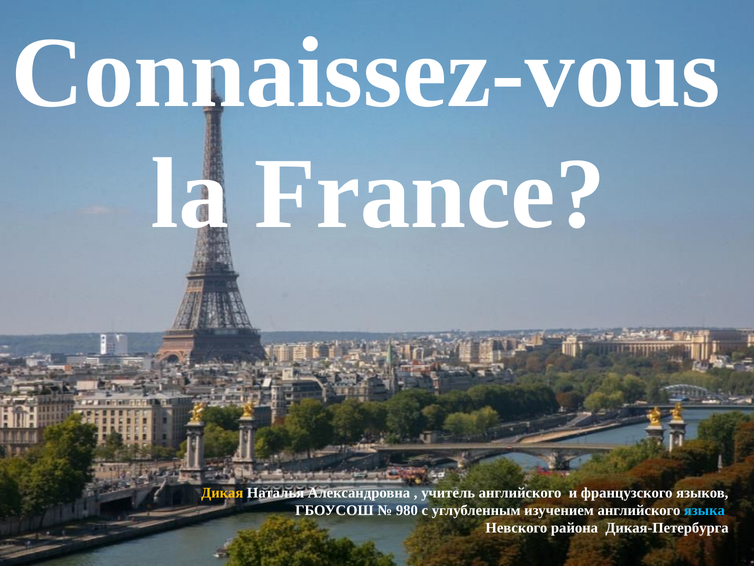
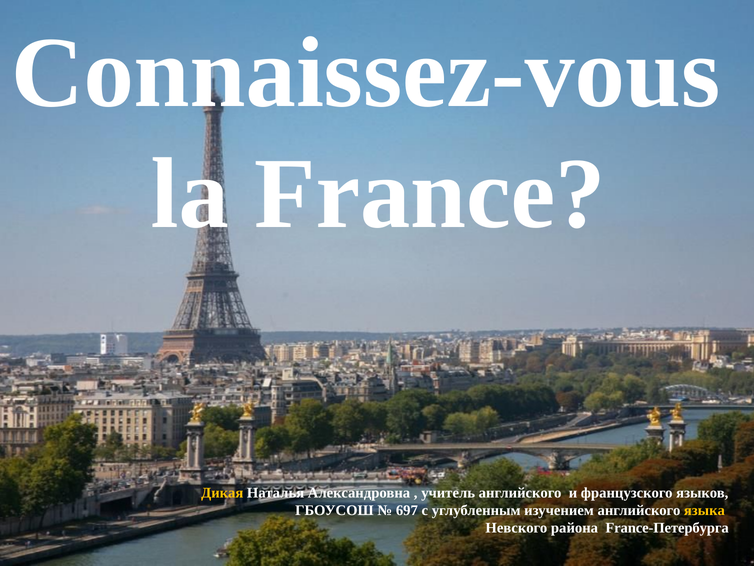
980: 980 -> 697 (407, 510)
языка colour: light blue -> yellow (704, 510)
Дикая-Петербурга: Дикая-Петербурга -> France-Петербурга (667, 527)
